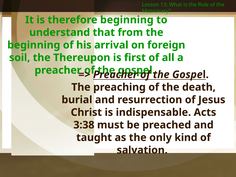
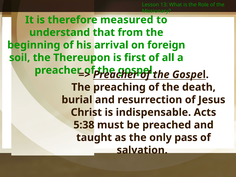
therefore beginning: beginning -> measured (127, 20)
3:38: 3:38 -> 5:38 (84, 125)
kind: kind -> pass (186, 138)
